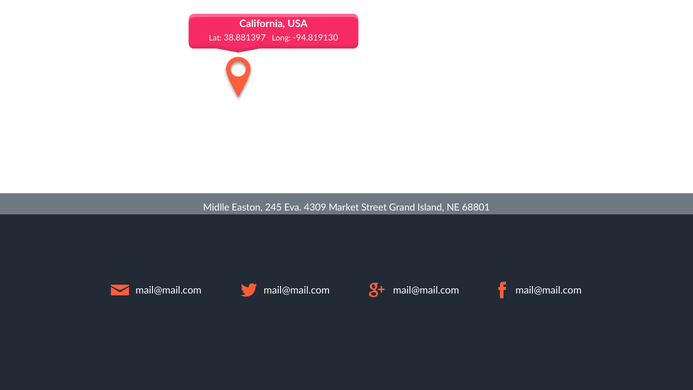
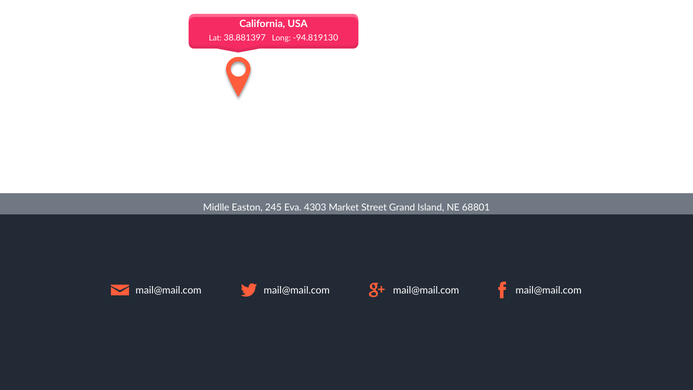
4309: 4309 -> 4303 (315, 208)
